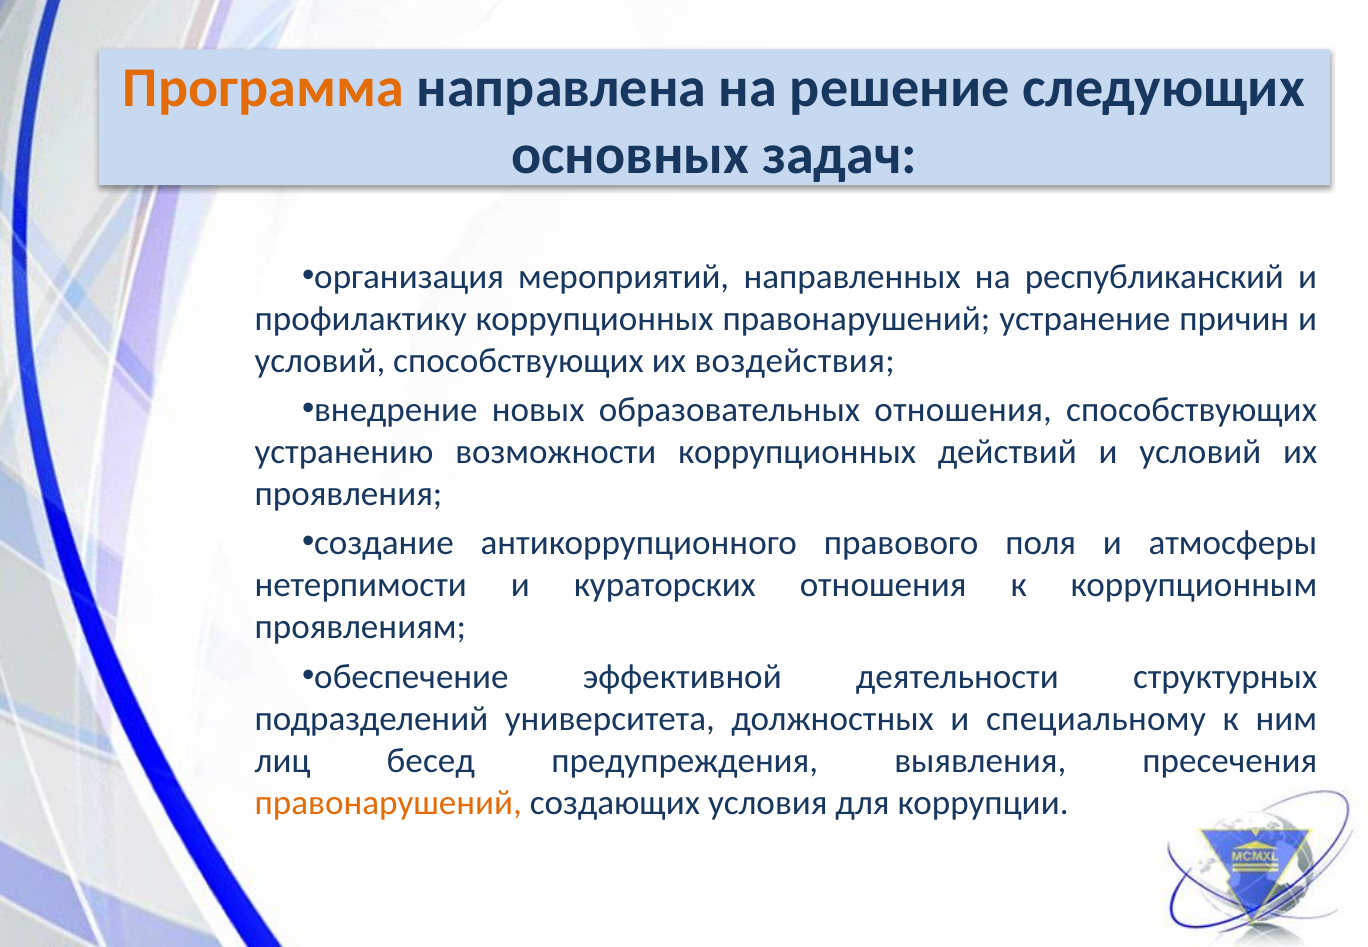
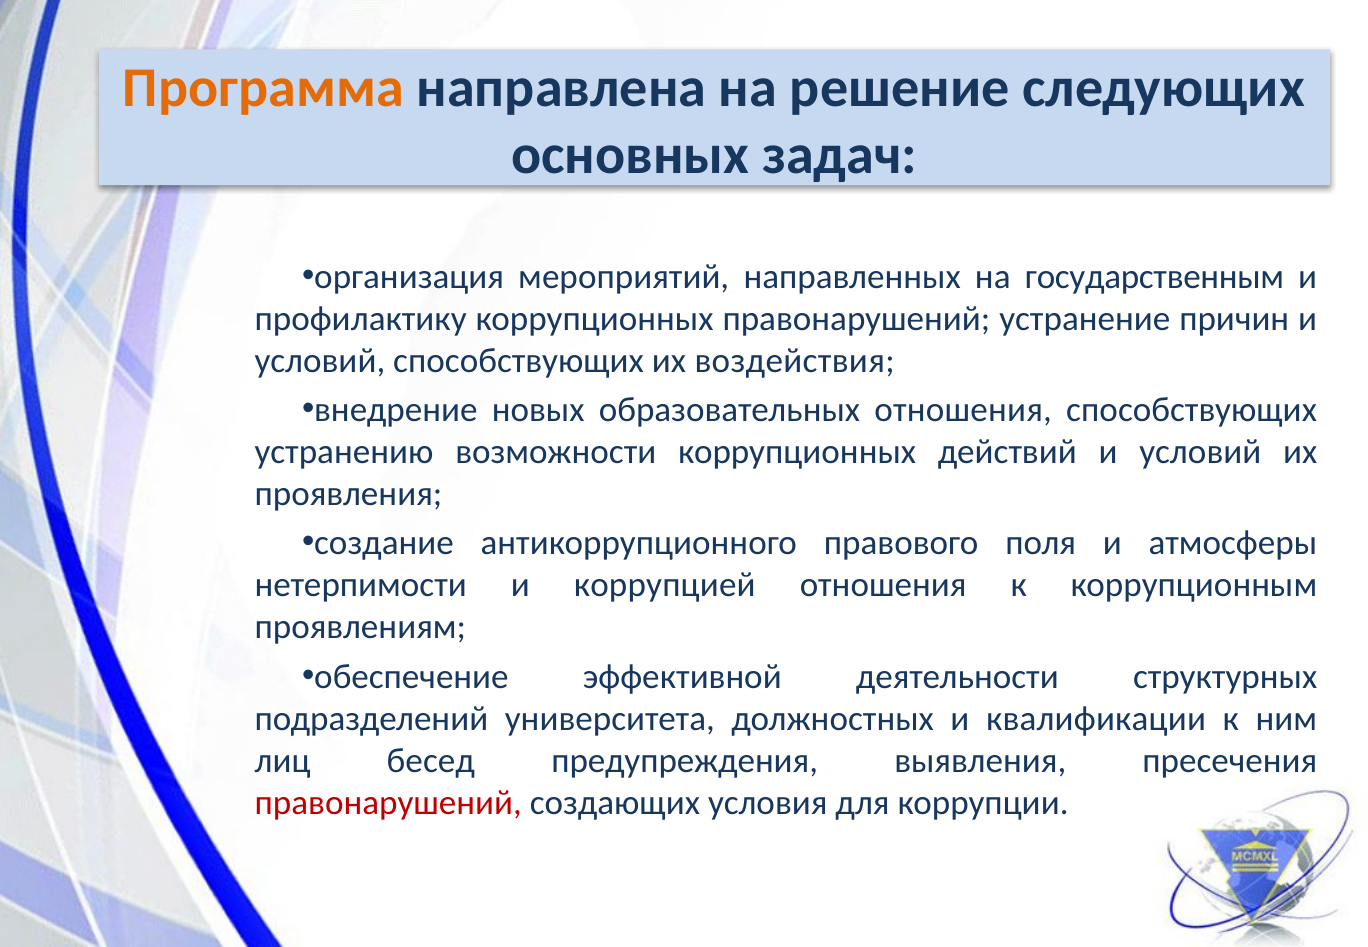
республиканский: республиканский -> государственным (1155, 277)
кураторских: кураторских -> коррупцией (665, 585)
специальному: специальному -> квалификации (1096, 719)
правонарушений colour: orange -> red (388, 803)
